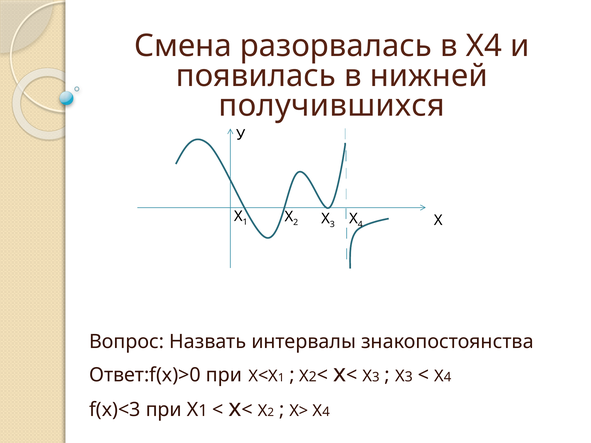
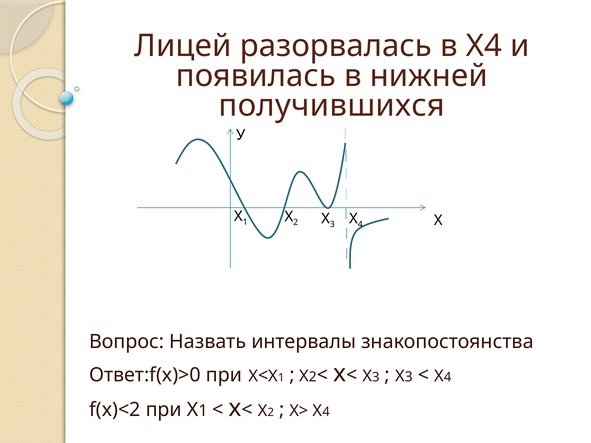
Смена: Смена -> Лицей (183, 46)
f(x)<3: f(x)<3 -> f(x)<2 (115, 410)
